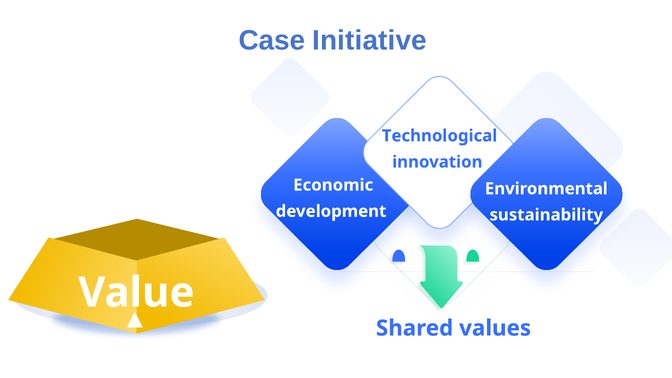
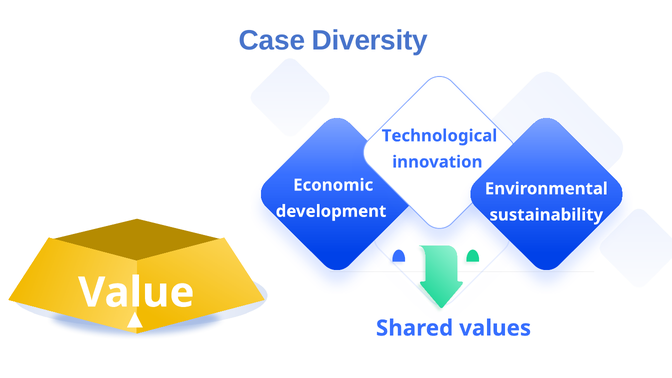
Initiative: Initiative -> Diversity (370, 41)
